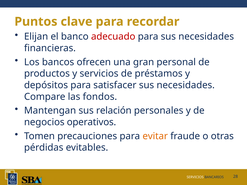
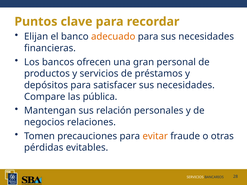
adecuado colour: red -> orange (113, 37)
fondos: fondos -> pública (100, 97)
operativos: operativos -> relaciones (91, 122)
